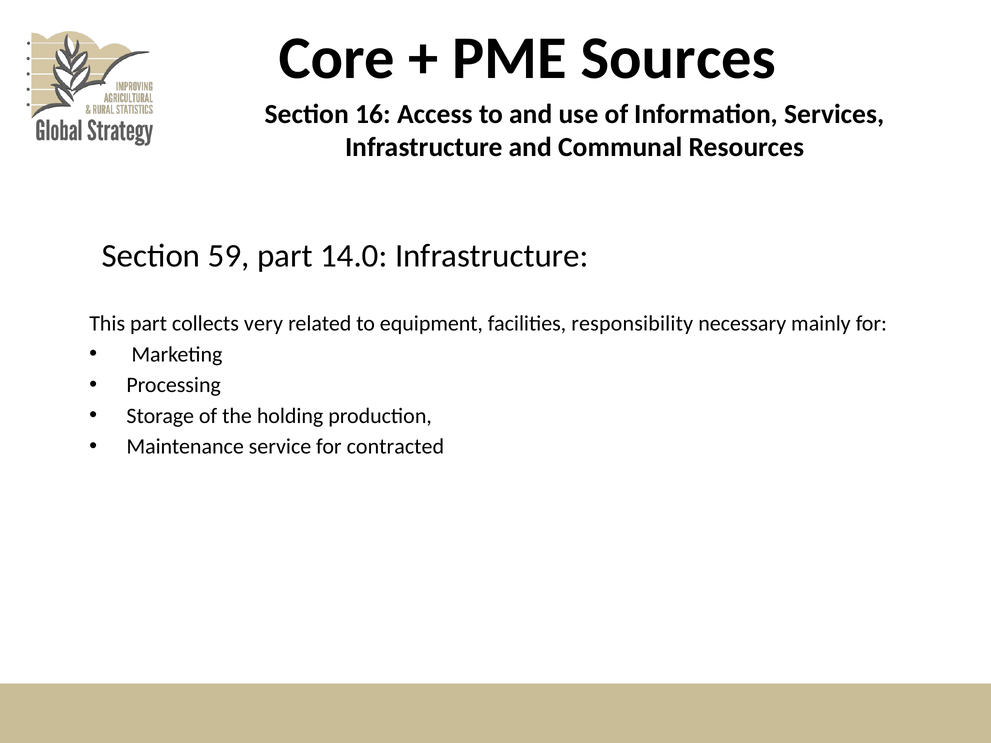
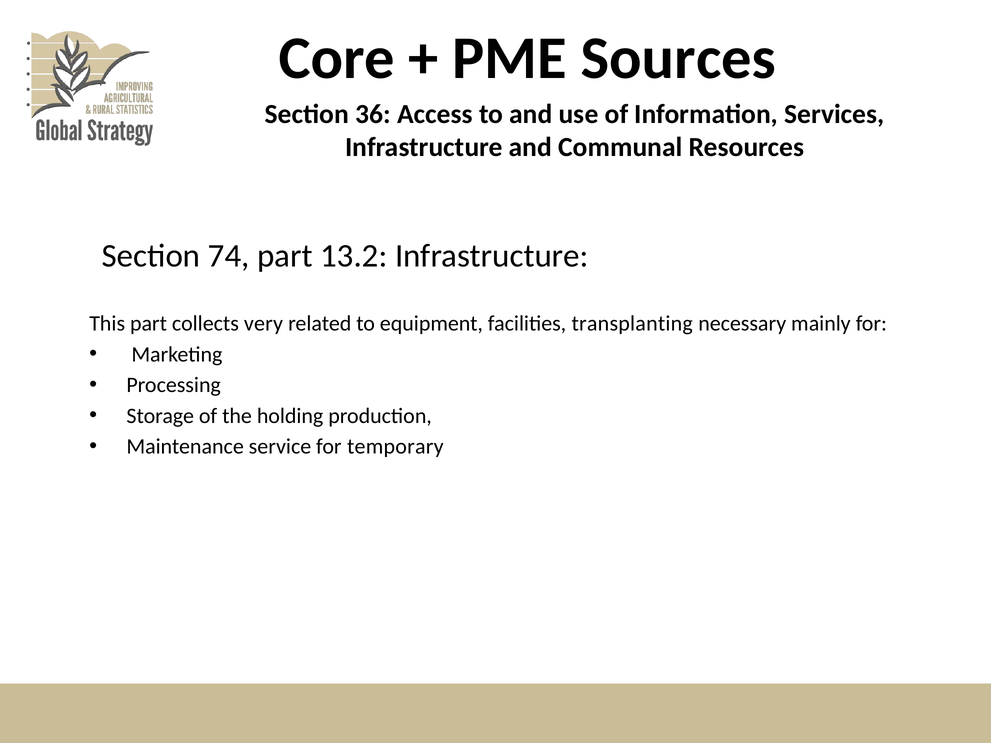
16: 16 -> 36 (373, 114)
59: 59 -> 74 (229, 256)
14.0: 14.0 -> 13.2 (354, 256)
responsibility: responsibility -> transplanting (632, 324)
contracted: contracted -> temporary (395, 447)
